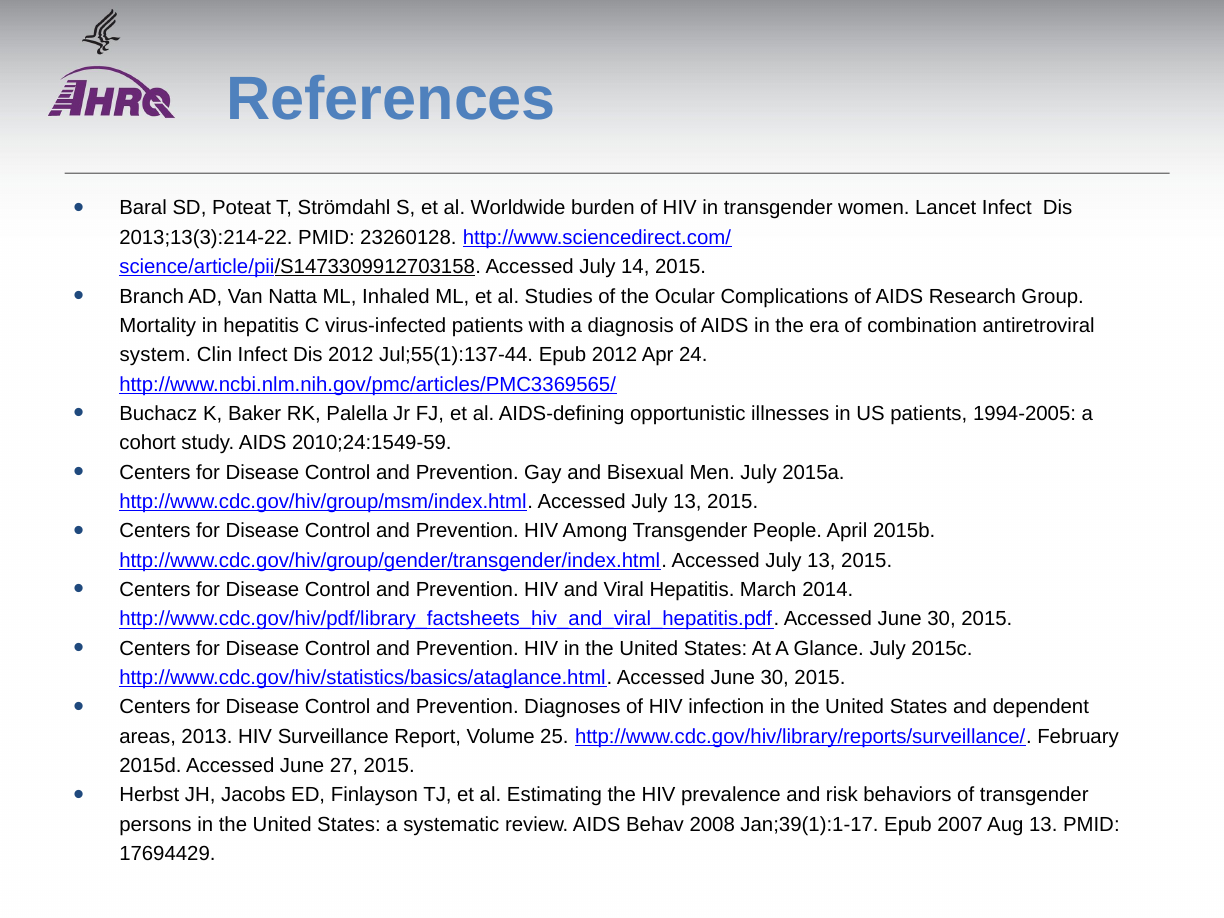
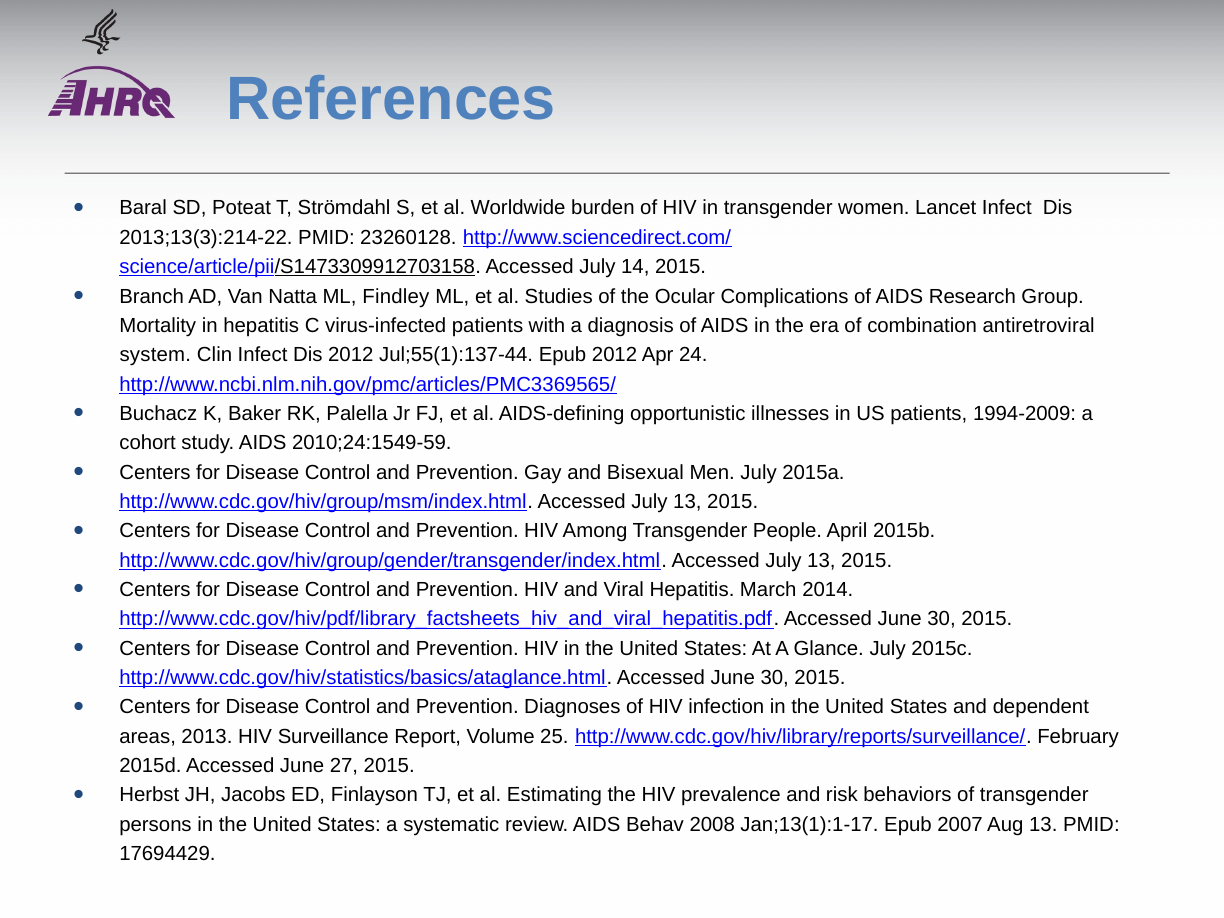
Inhaled: Inhaled -> Findley (396, 296)
1994-2005: 1994-2005 -> 1994-2009 (1025, 414)
Jan;39(1):1-17: Jan;39(1):1-17 -> Jan;13(1):1-17 (810, 825)
